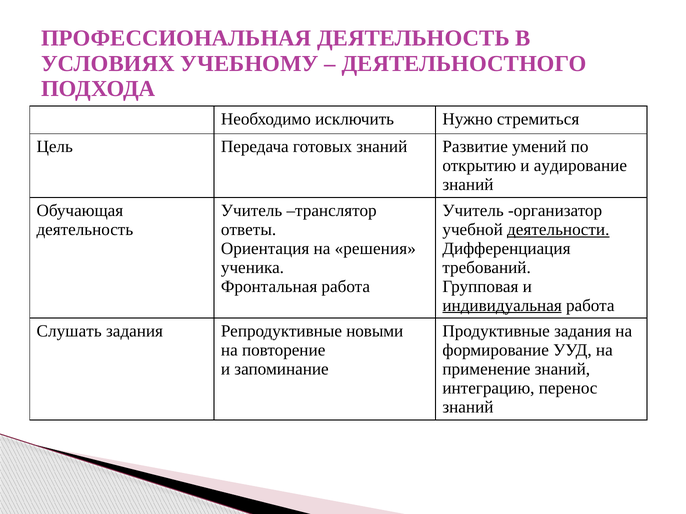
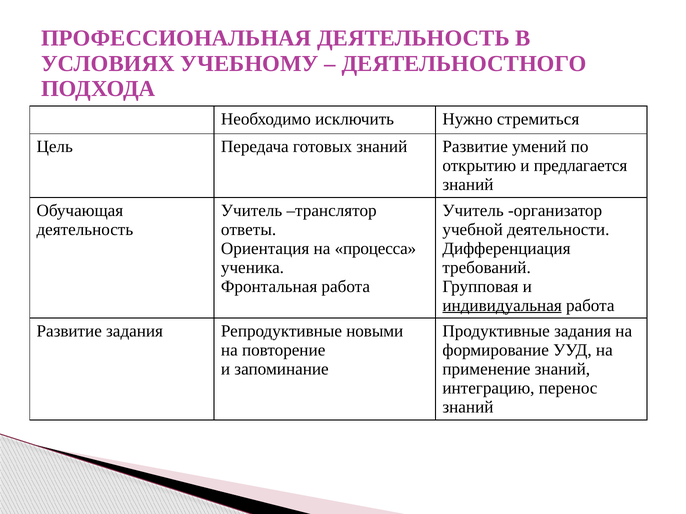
аудирование: аудирование -> предлагается (581, 166)
деятельности underline: present -> none (558, 230)
решения: решения -> процесса (375, 249)
Слушать: Слушать -> Развитие (69, 332)
